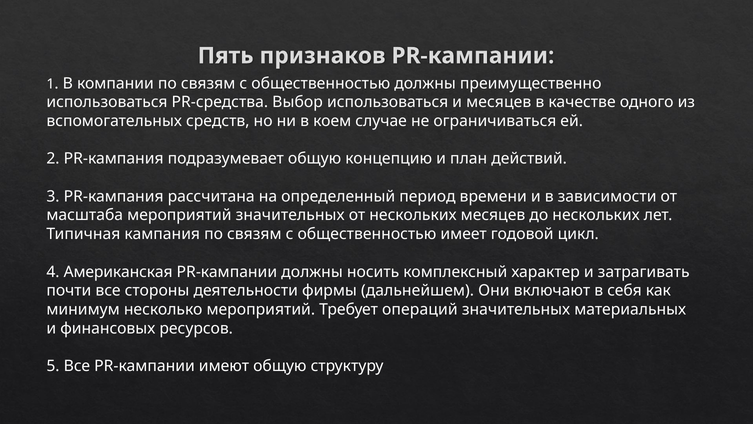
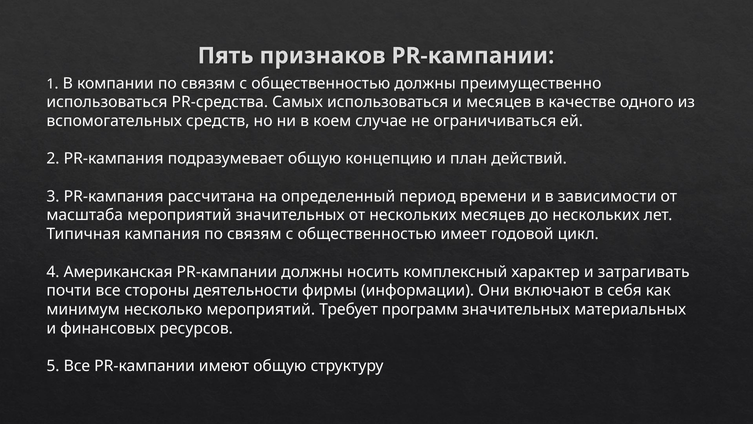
Выбор: Выбор -> Самых (298, 102)
дальнейшем: дальнейшем -> информации (418, 290)
операций: операций -> программ (420, 309)
